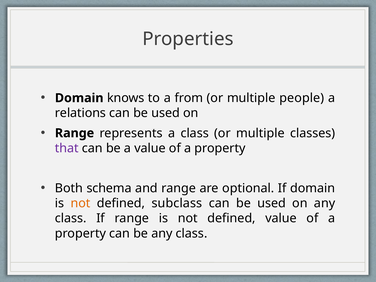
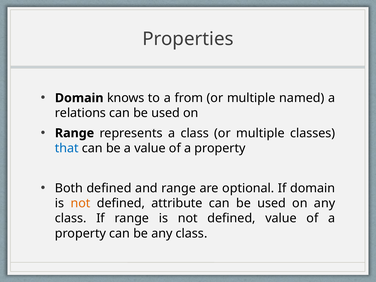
people: people -> named (302, 98)
that colour: purple -> blue (67, 148)
Both schema: schema -> defined (109, 188)
subclass: subclass -> attribute (177, 203)
